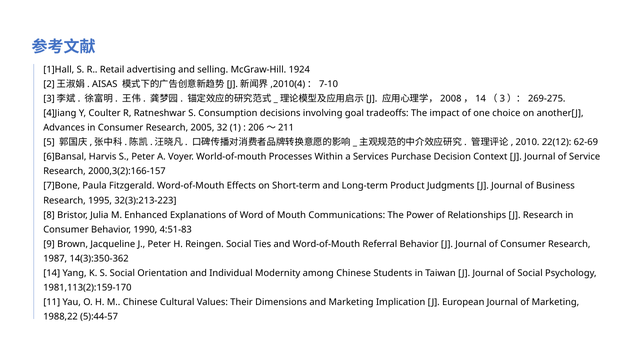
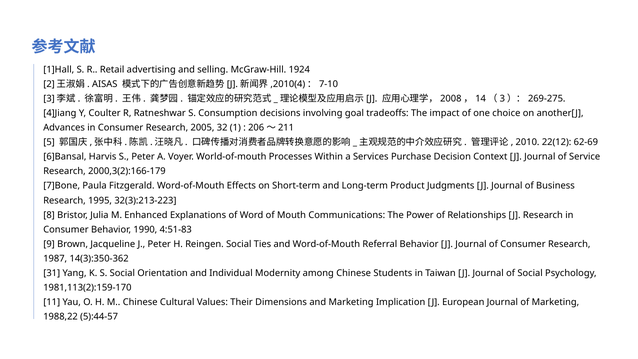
2000,3(2):166-157: 2000,3(2):166-157 -> 2000,3(2):166-179 (127, 171)
14: 14 -> 31 (52, 273)
